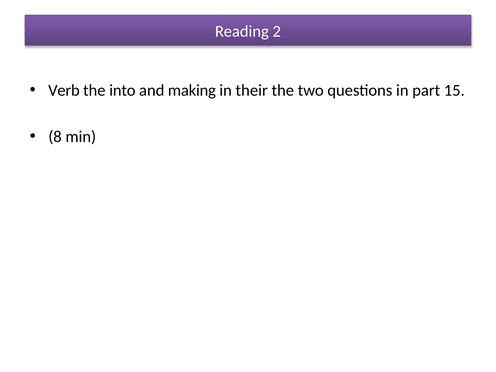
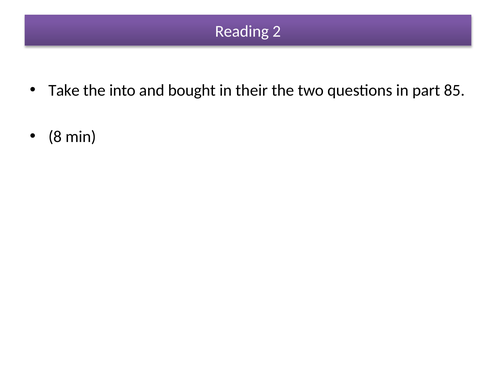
Verb: Verb -> Take (64, 90)
making: making -> bought (192, 90)
15: 15 -> 85 (454, 90)
